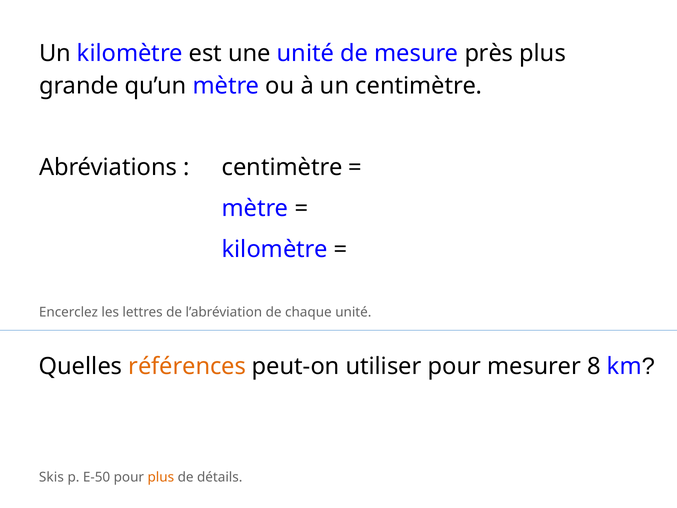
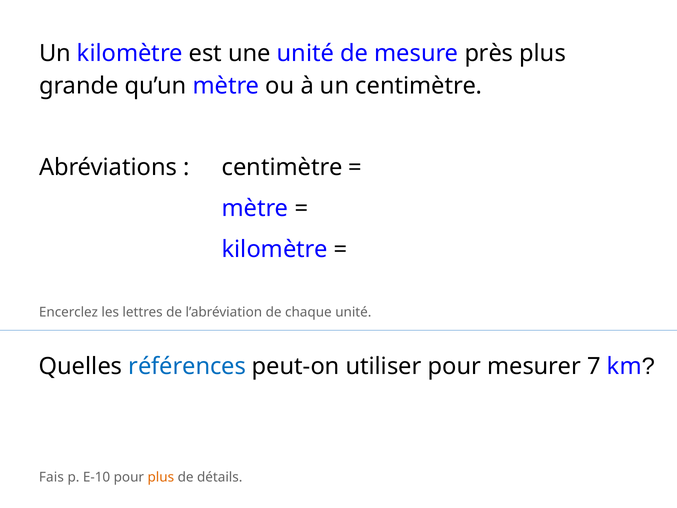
références colour: orange -> blue (187, 366)
8: 8 -> 7 (594, 366)
Skis: Skis -> Fais (51, 477)
E-50: E-50 -> E-10 (97, 477)
